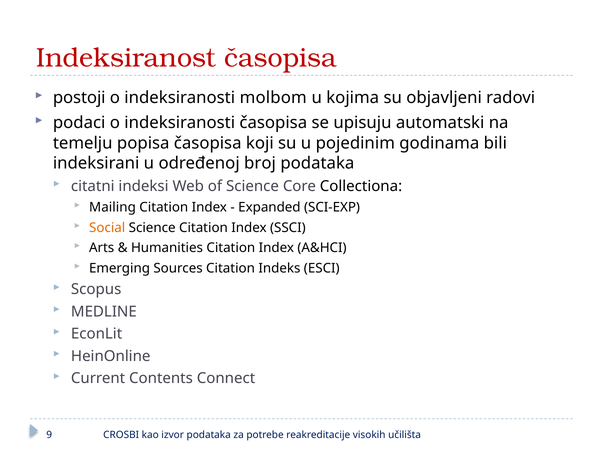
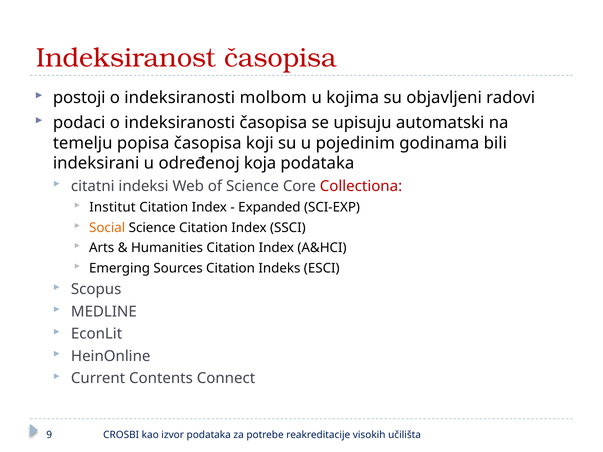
broj: broj -> koja (260, 163)
Collectiona colour: black -> red (361, 186)
Mailing: Mailing -> Institut (112, 208)
